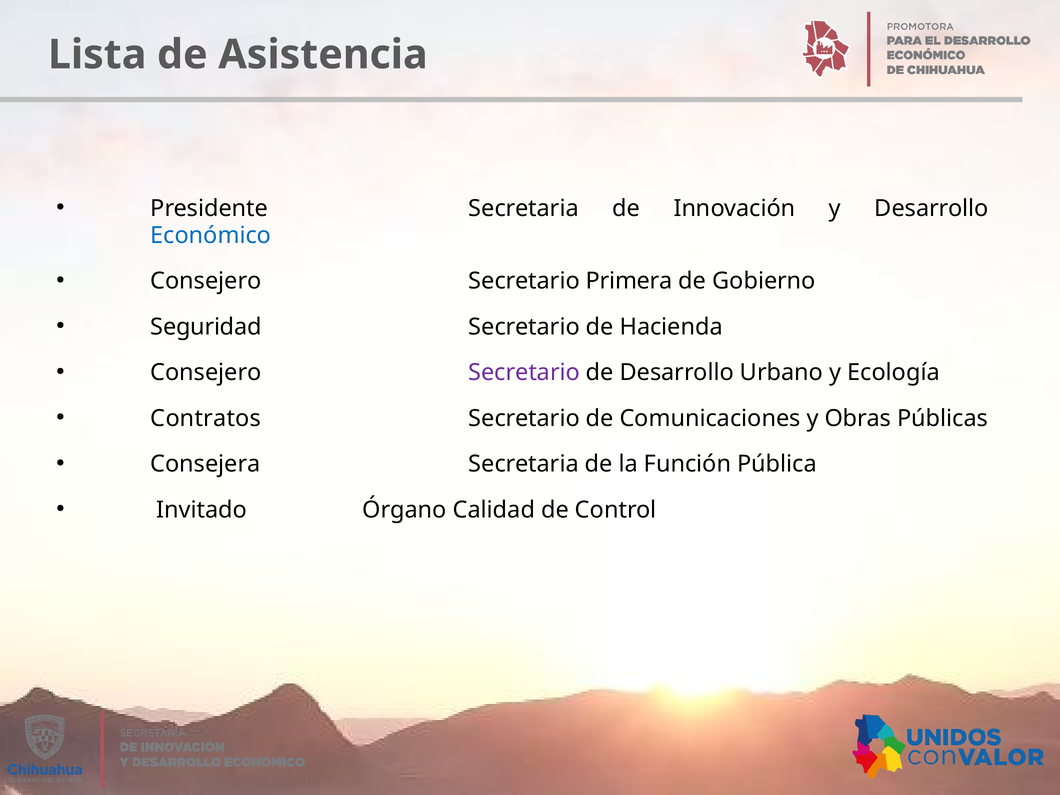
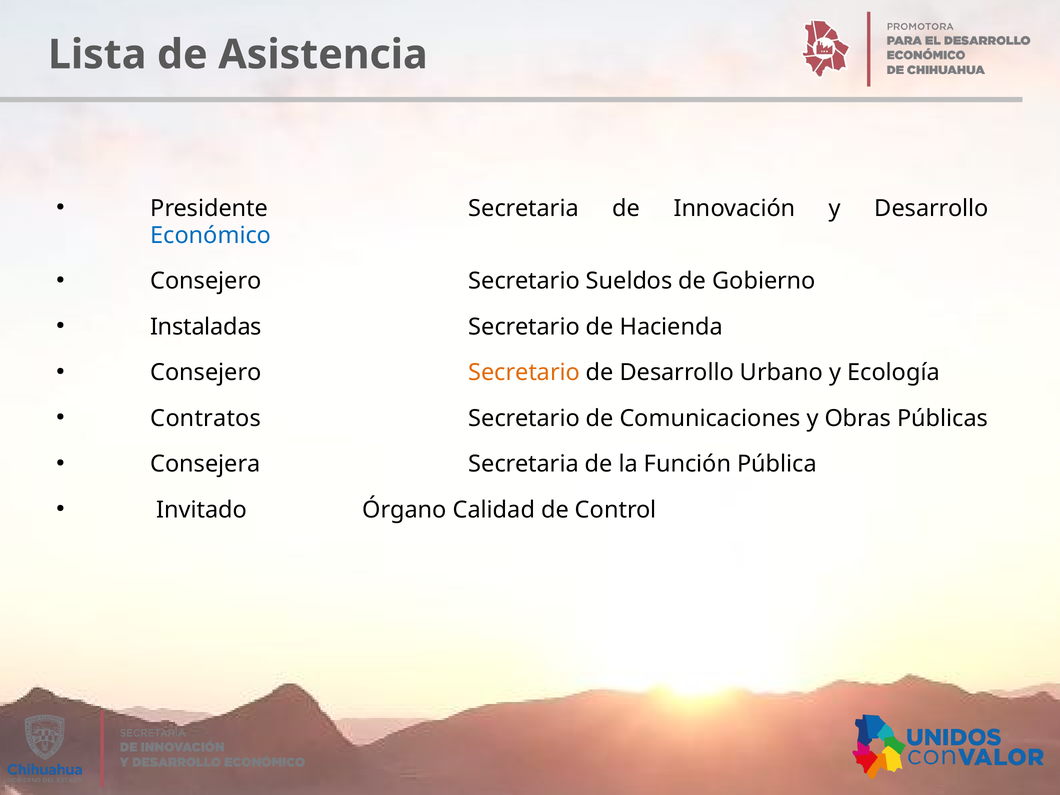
Primera: Primera -> Sueldos (629, 281)
Seguridad: Seguridad -> Instaladas (206, 327)
Secretario colour: purple -> orange (524, 373)
